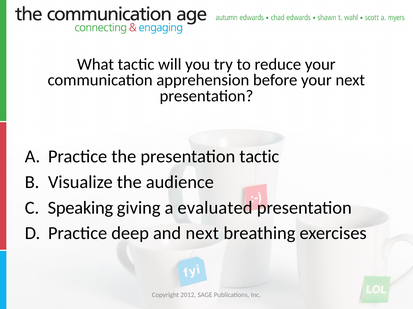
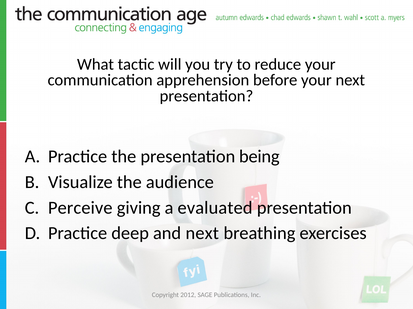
presentation tactic: tactic -> being (259, 157)
Speaking: Speaking -> Perceive (80, 208)
